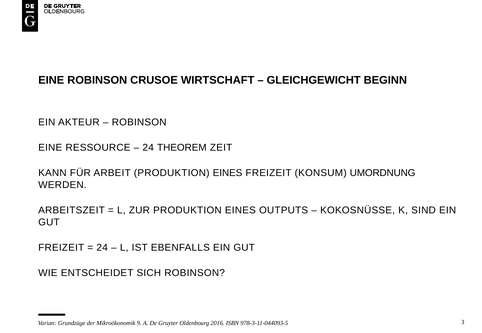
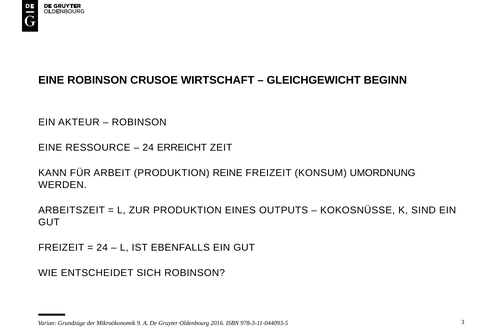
THEOREM: THEOREM -> ERREICHT (182, 148)
ARBEIT PRODUKTION EINES: EINES -> REINE (228, 173)
